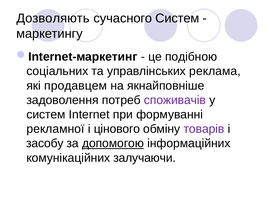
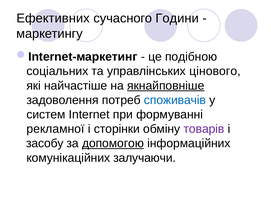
Дозволяють: Дозволяють -> Ефективних (53, 18)
сучасного Систем: Систем -> Години (177, 18)
реклама: реклама -> цінового (215, 71)
продавцем: продавцем -> найчастіше (76, 86)
якнайповніше underline: none -> present (166, 86)
споживачів colour: purple -> blue (175, 100)
цінового: цінового -> сторінки (117, 129)
